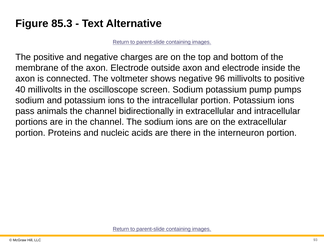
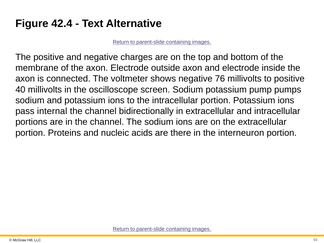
85.3: 85.3 -> 42.4 (62, 24)
96: 96 -> 76 (220, 79)
animals: animals -> internal (52, 111)
